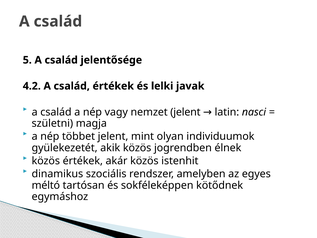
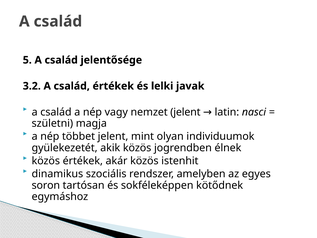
4.2: 4.2 -> 3.2 (32, 86)
méltó: méltó -> soron (46, 185)
